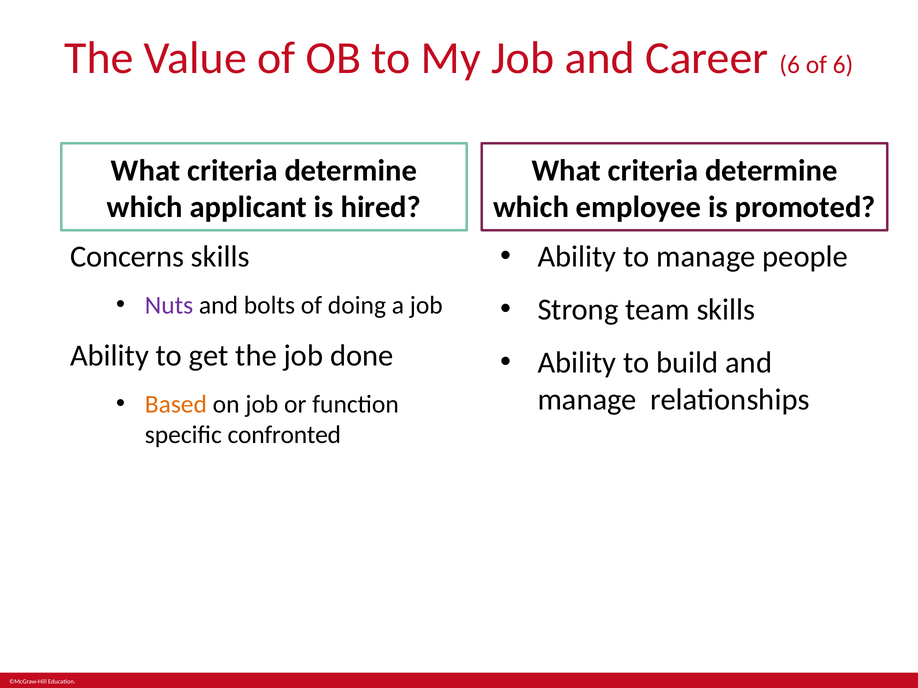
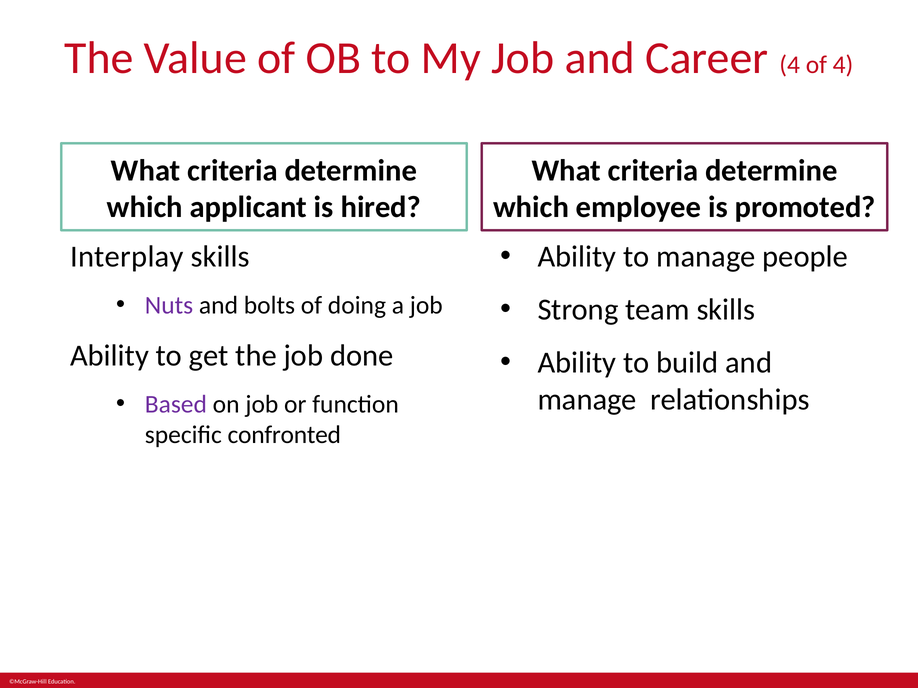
Career 6: 6 -> 4 (790, 65)
of 6: 6 -> 4 (843, 65)
Concerns: Concerns -> Interplay (127, 257)
Based colour: orange -> purple (176, 405)
